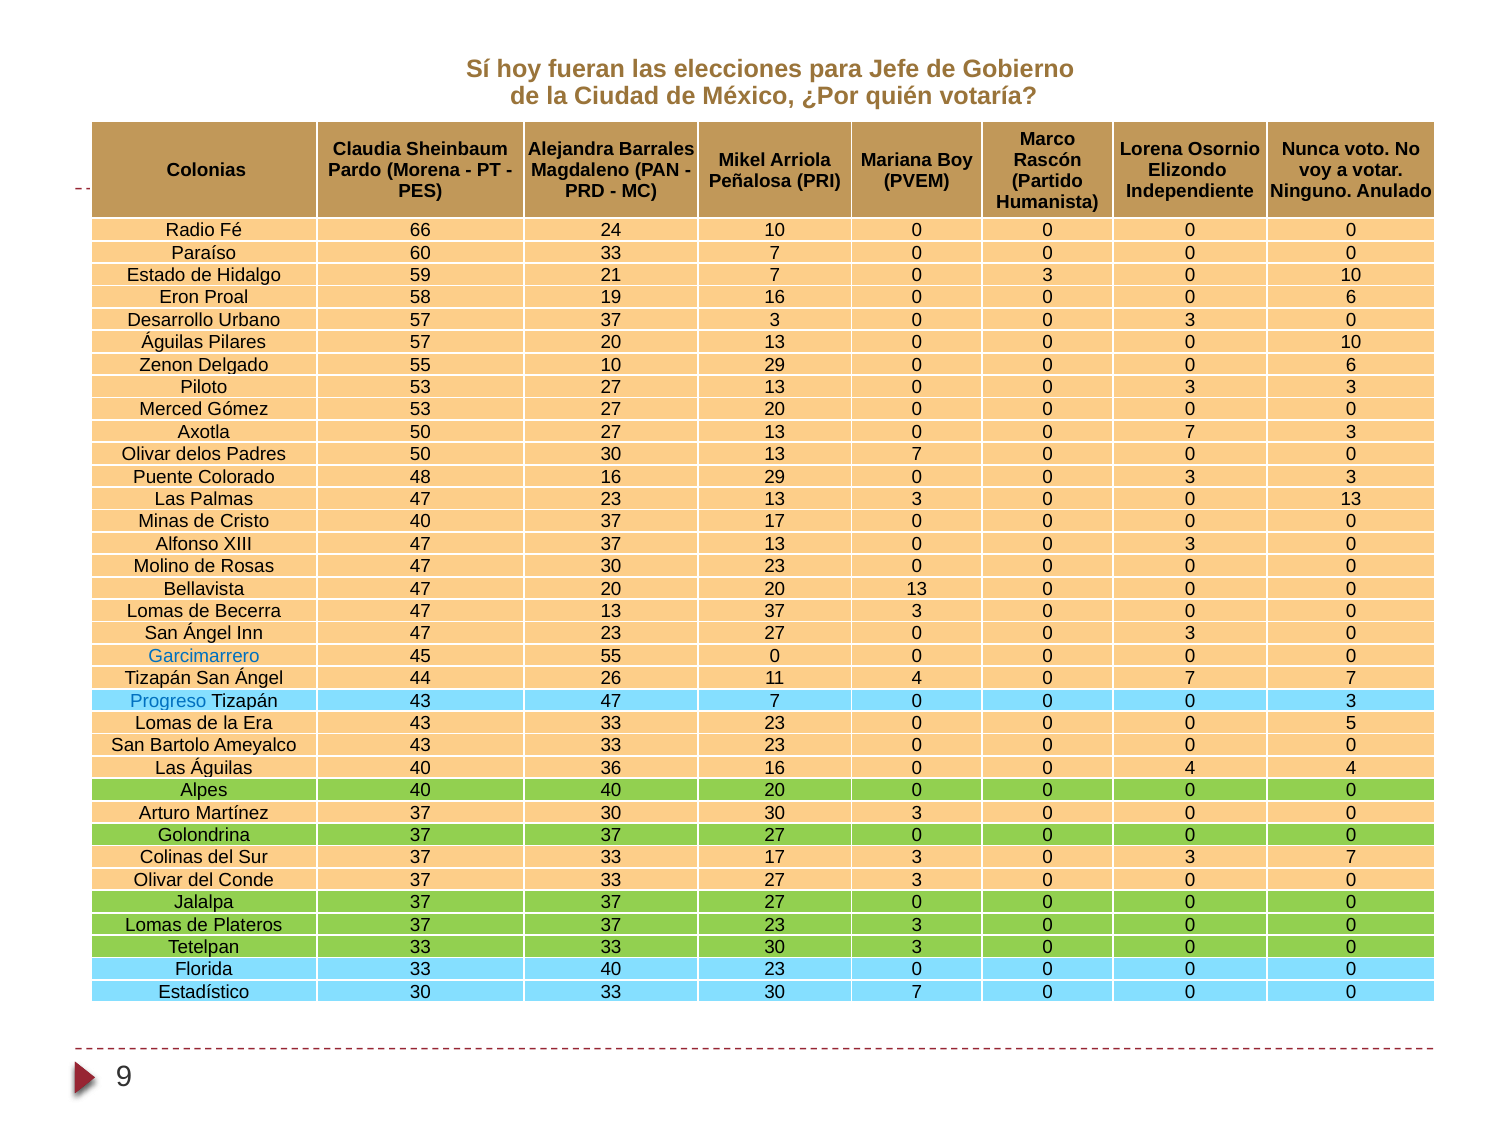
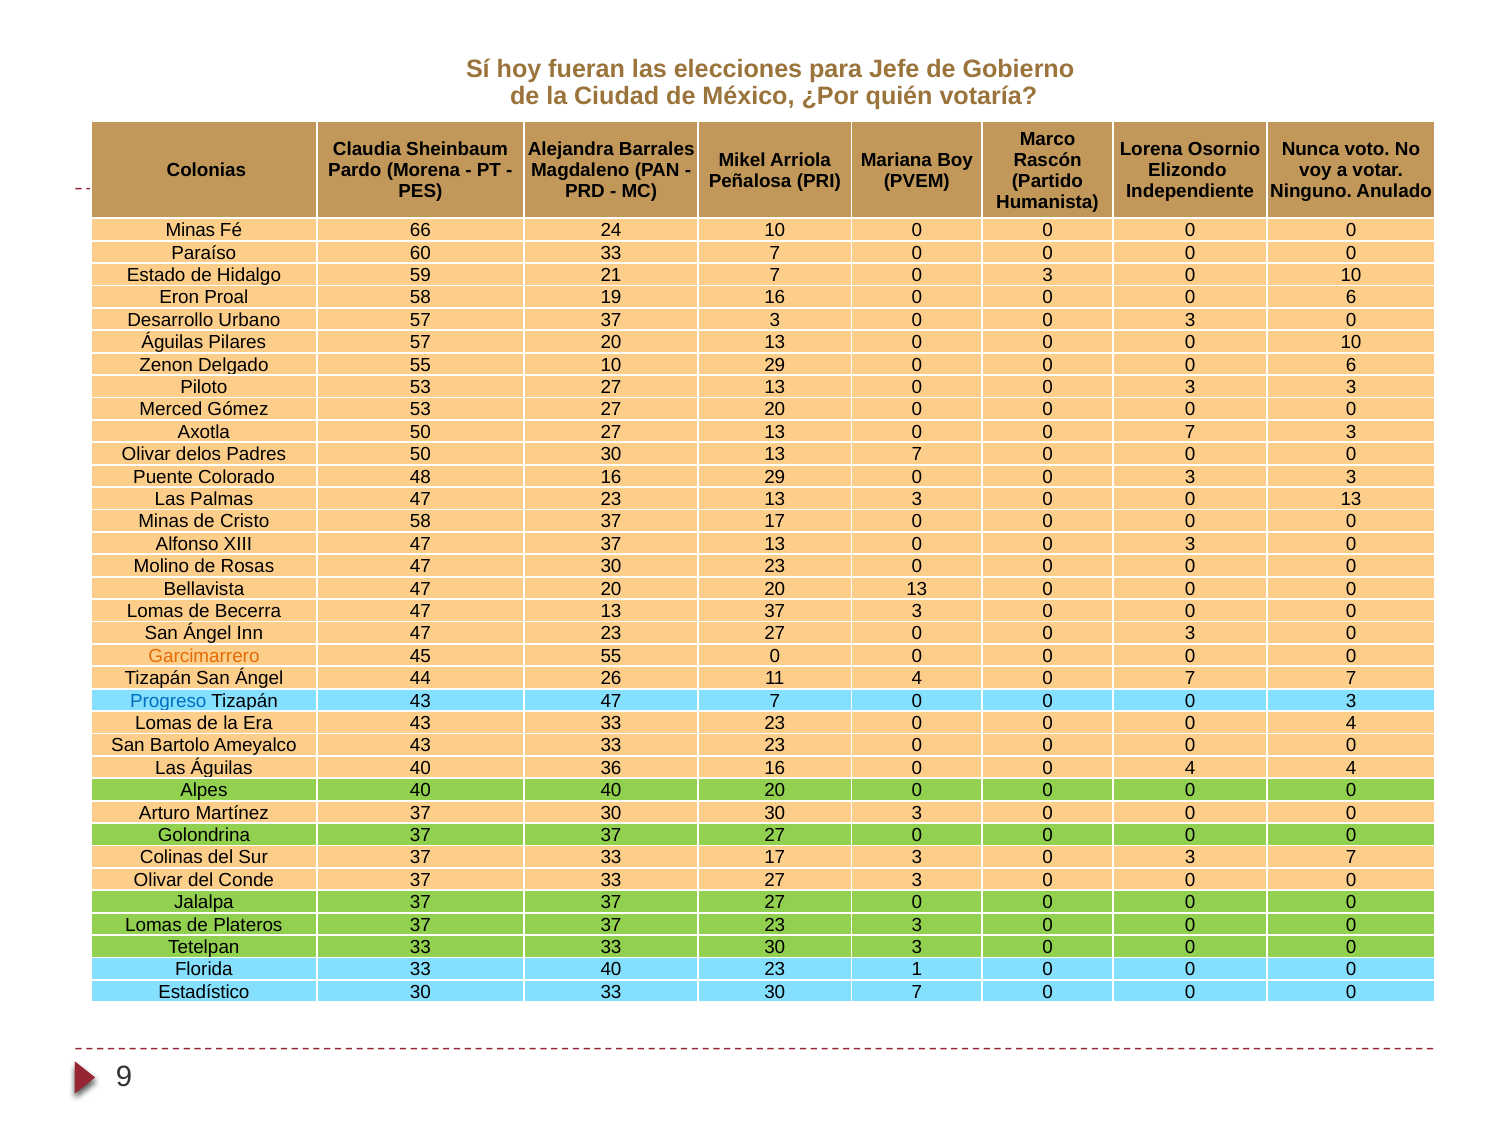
Radio: Radio -> Minas (190, 230)
Cristo 40: 40 -> 58 (420, 522)
Garcimarrero colour: blue -> orange (204, 656)
0 0 0 5: 5 -> 4 (1351, 723)
40 23 0: 0 -> 1 (917, 969)
